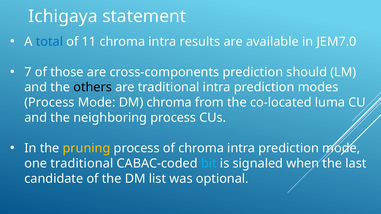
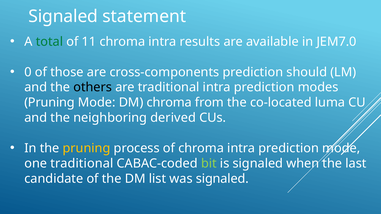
Ichigaya: Ichigaya -> Signaled (63, 16)
total colour: blue -> green (49, 42)
7: 7 -> 0 (28, 72)
Process: Process -> Pruning (50, 103)
neighboring process: process -> derived (173, 118)
bit colour: light blue -> light green (209, 164)
was optional: optional -> signaled (222, 179)
